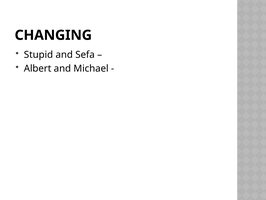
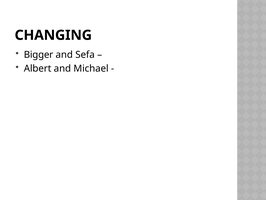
Stupid: Stupid -> Bigger (39, 55)
